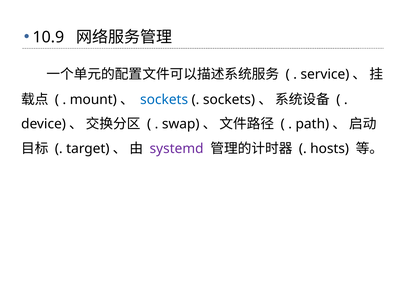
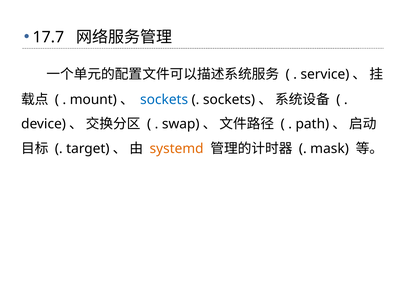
10.9: 10.9 -> 17.7 (48, 37)
systemd colour: purple -> orange (177, 149)
hosts: hosts -> mask (330, 149)
